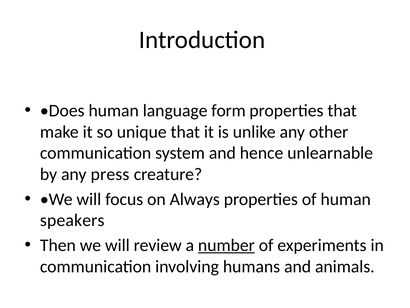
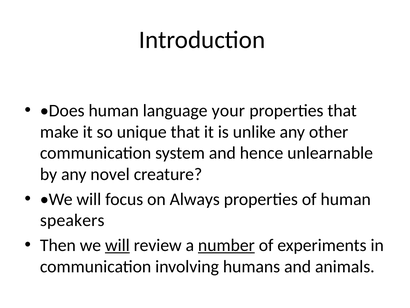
form: form -> your (228, 110)
press: press -> novel (110, 174)
will underline: none -> present (117, 245)
